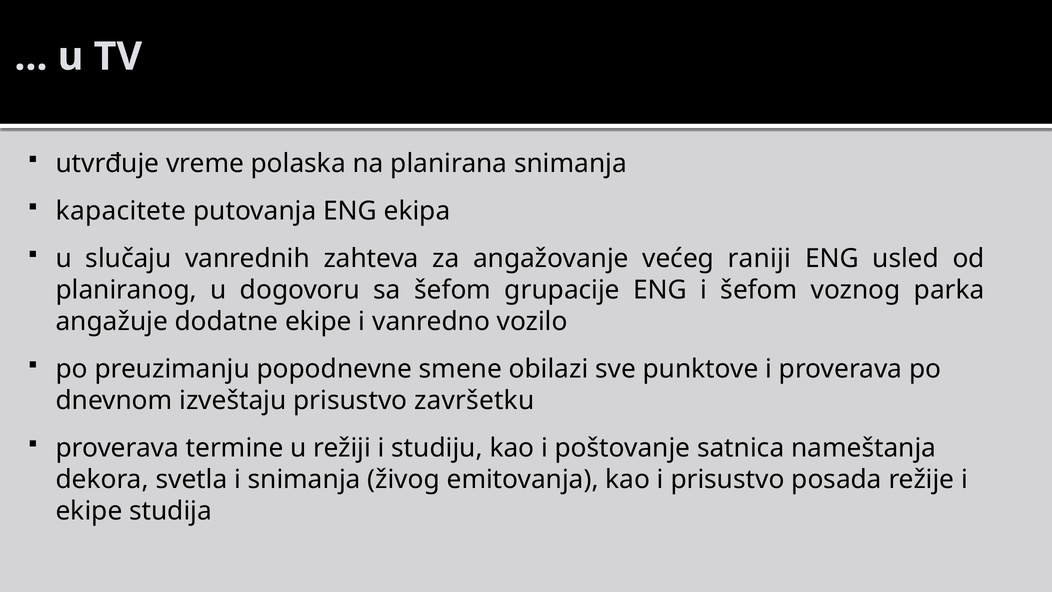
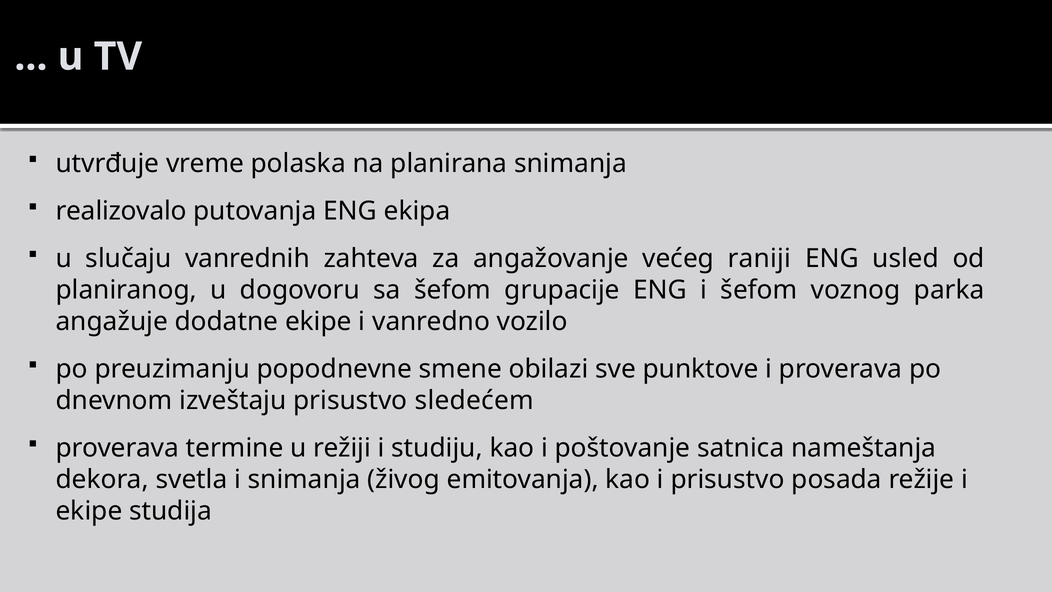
kapacitete: kapacitete -> realizovalo (121, 211)
završetku: završetku -> sledećem (474, 400)
